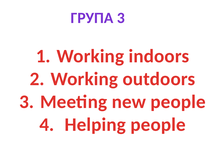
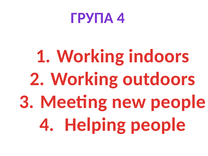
ГРУПА 3: 3 -> 4 (121, 18)
